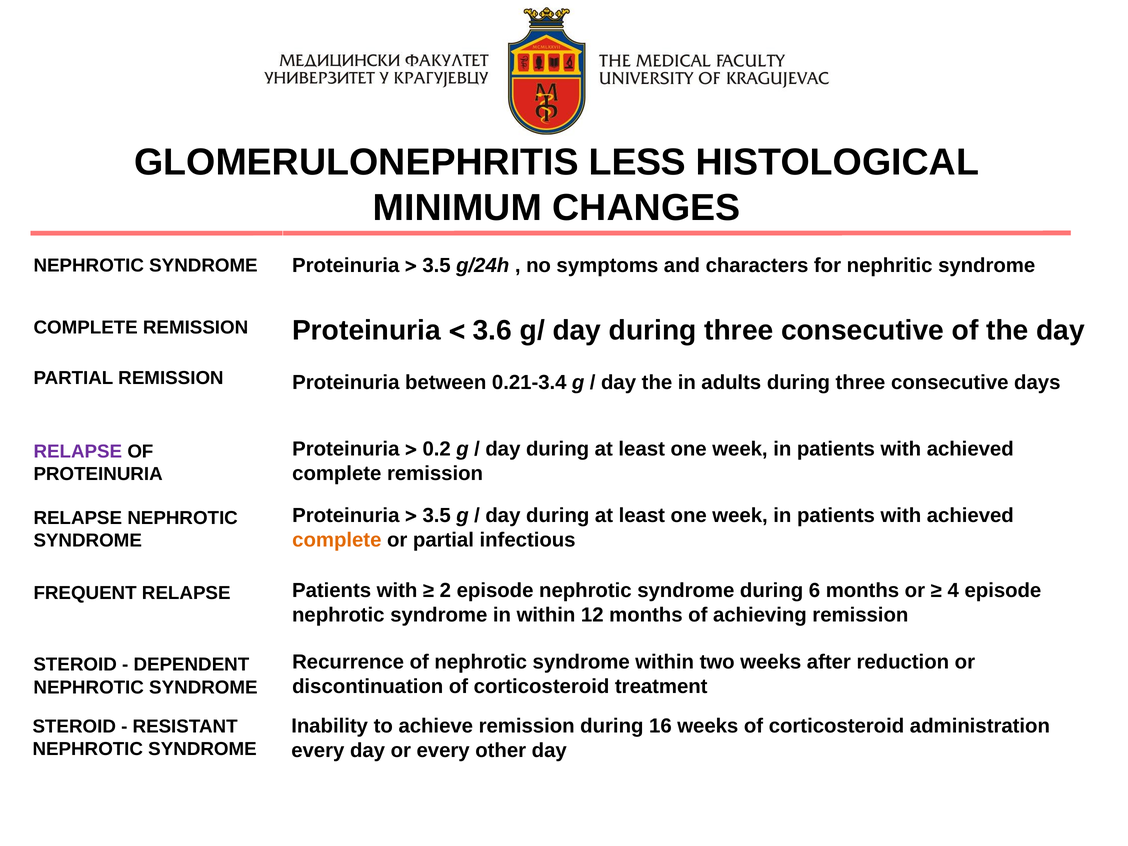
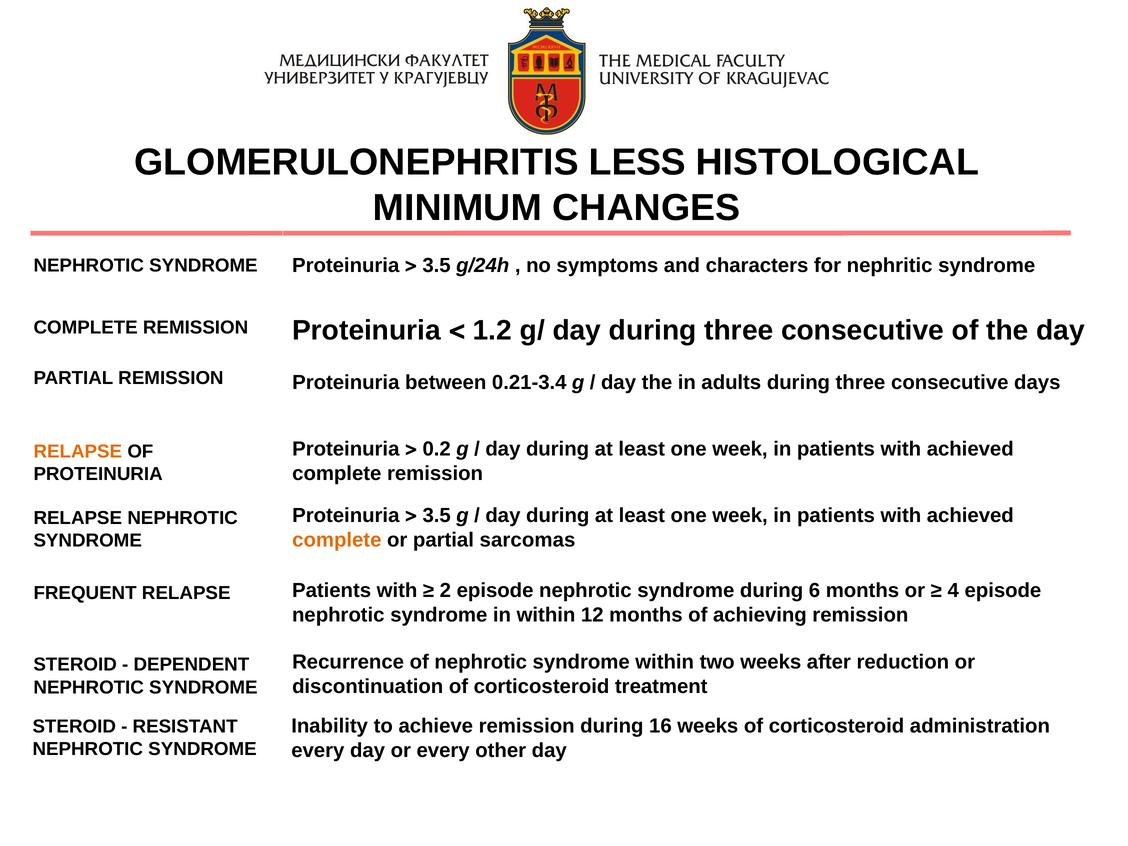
3.6: 3.6 -> 1.2 (492, 330)
RELAPSE colour: purple -> orange (78, 452)
infectious: infectious -> sarcomas (528, 540)
